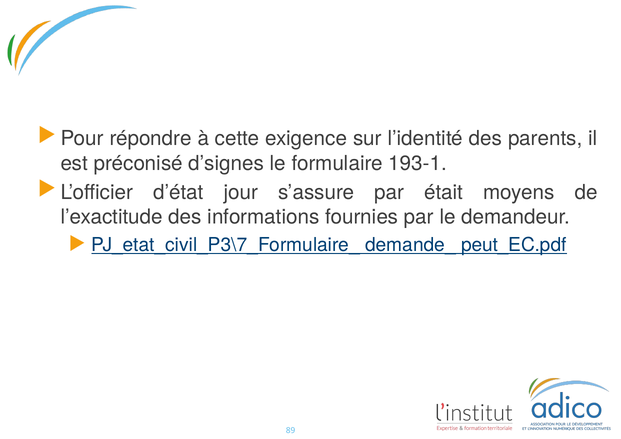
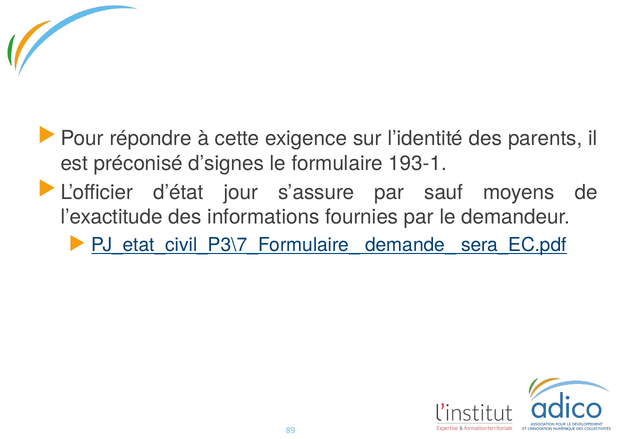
était: était -> sauf (444, 192)
peut_EC.pdf: peut_EC.pdf -> sera_EC.pdf (514, 245)
